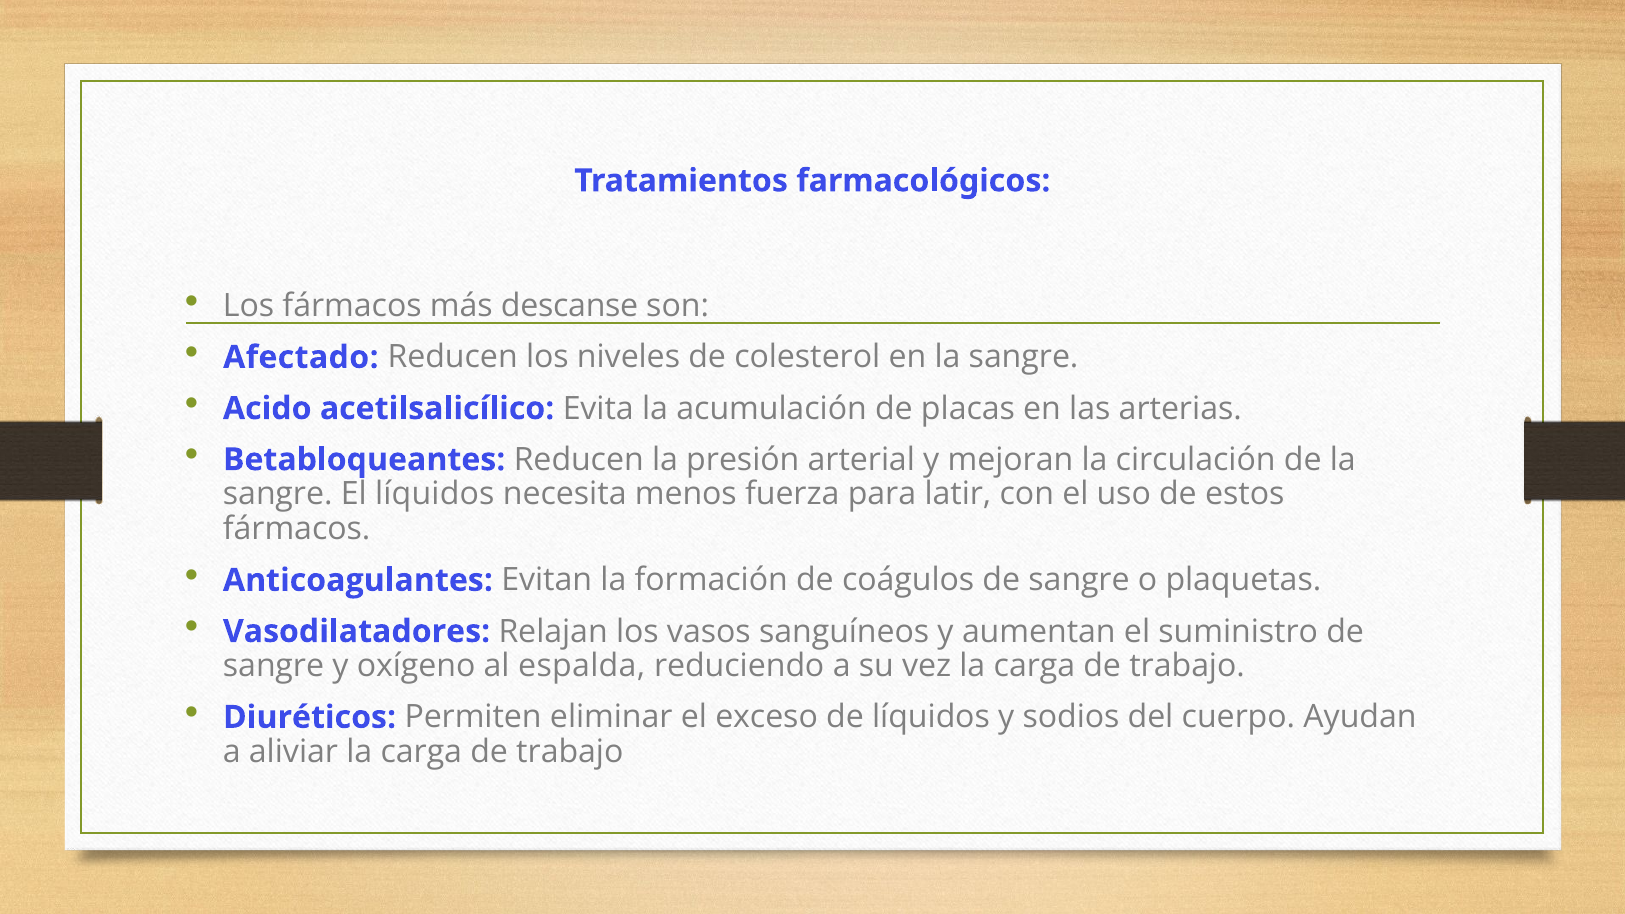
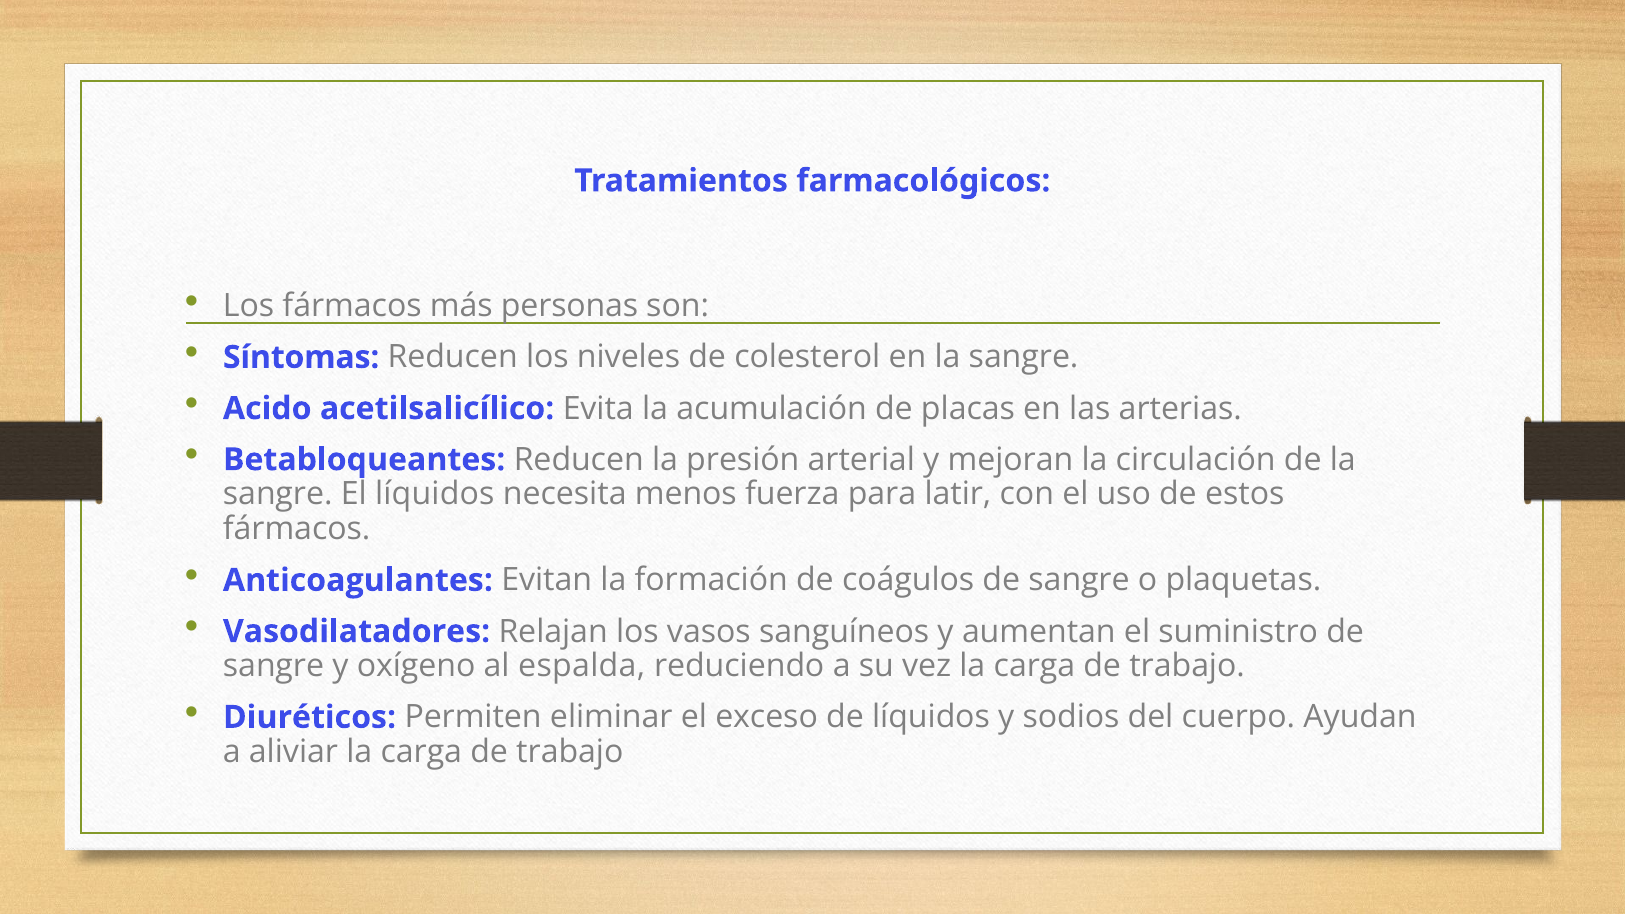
descanse: descanse -> personas (570, 306)
Afectado: Afectado -> Síntomas (301, 357)
